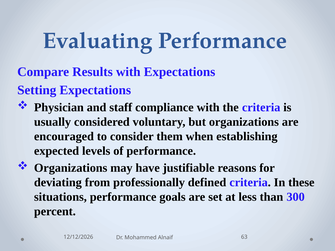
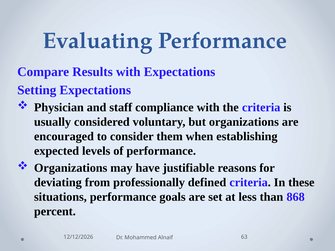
300: 300 -> 868 (296, 197)
